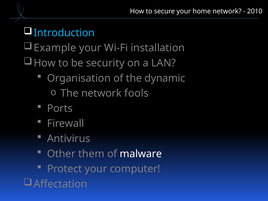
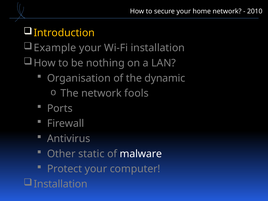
Introduction colour: light blue -> yellow (64, 33)
security: security -> nothing (105, 63)
them: them -> static (91, 154)
Affectation: Affectation -> Installation (61, 184)
